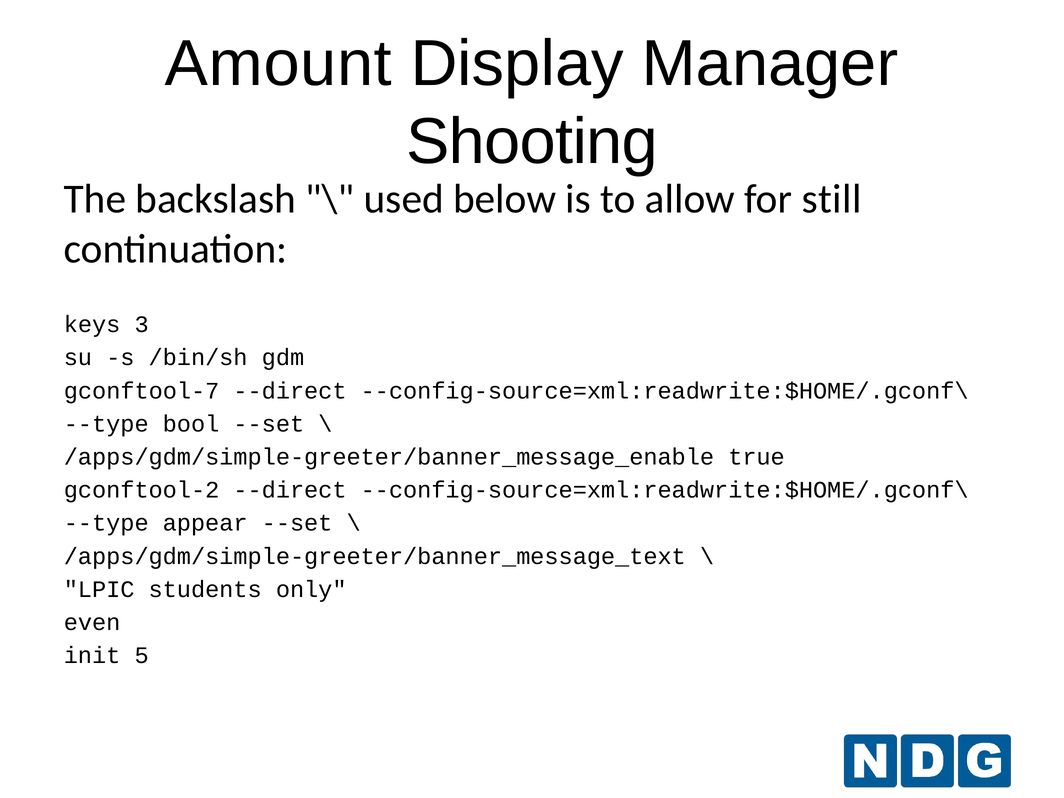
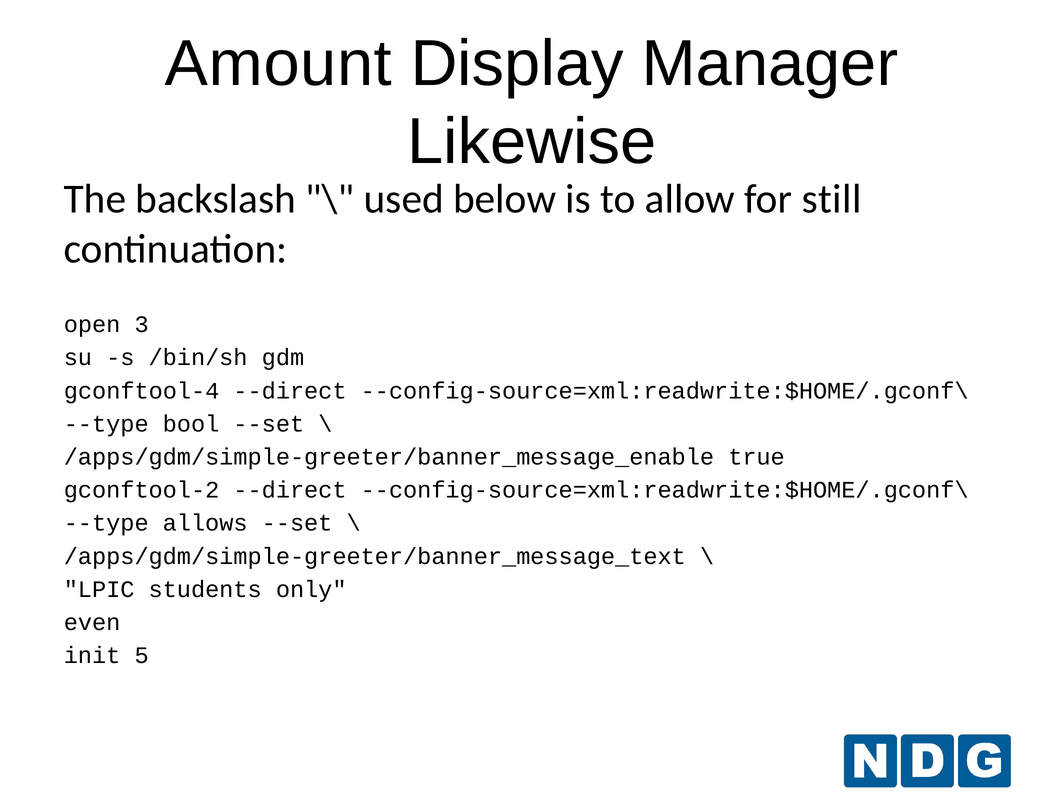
Shooting: Shooting -> Likewise (532, 142)
keys: keys -> open (92, 325)
gconftool-7: gconftool-7 -> gconftool-4 (142, 391)
appear: appear -> allows (205, 523)
